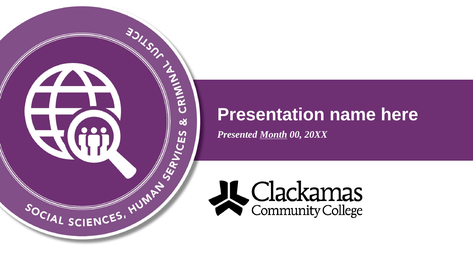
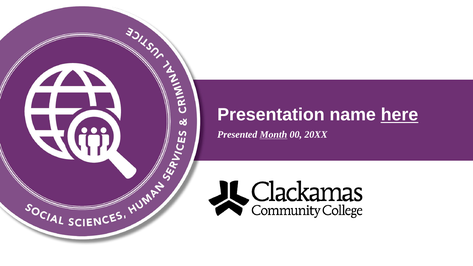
here underline: none -> present (399, 115)
